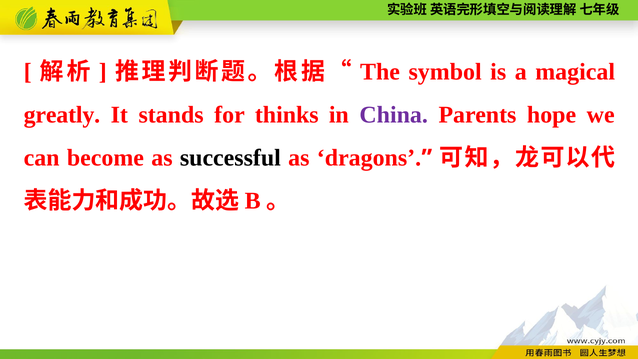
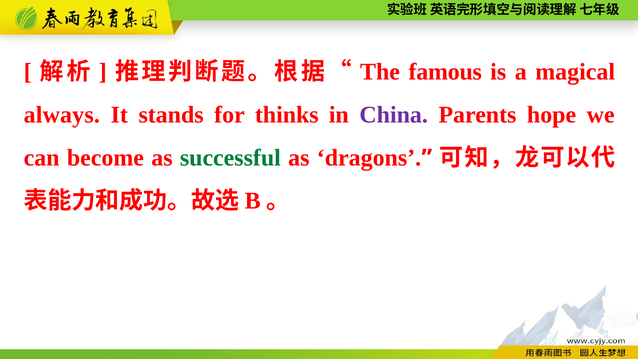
symbol: symbol -> famous (445, 72)
greatly: greatly -> always (62, 115)
successful colour: black -> green (230, 158)
